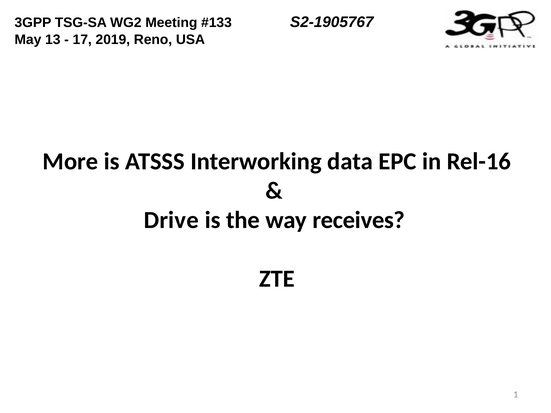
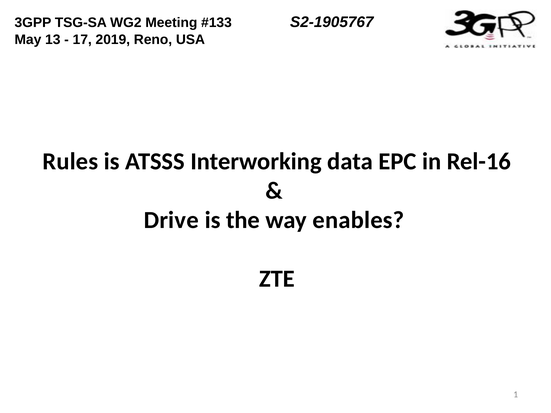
More: More -> Rules (70, 161)
receives: receives -> enables (358, 220)
